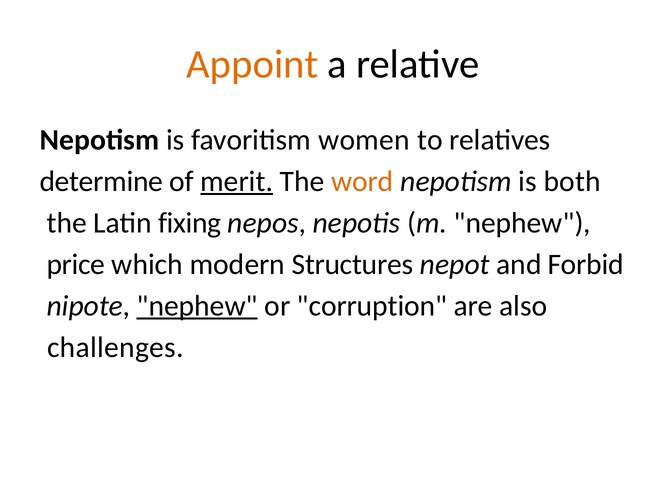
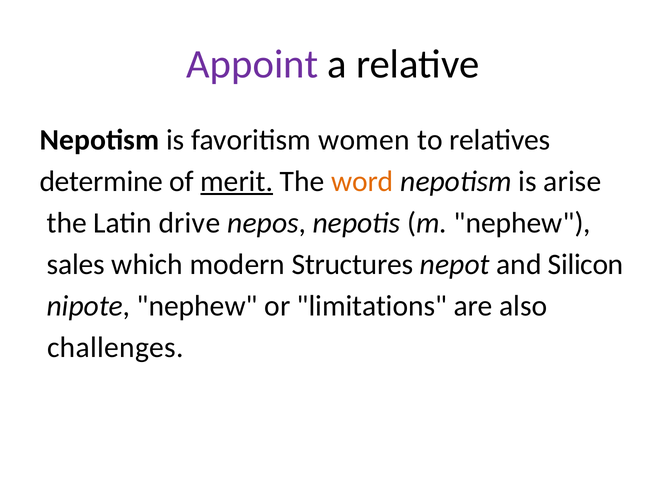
Appoint colour: orange -> purple (252, 64)
both: both -> arise (572, 181)
fixing: fixing -> drive (189, 223)
price: price -> sales (76, 264)
Forbid: Forbid -> Silicon (586, 264)
nephew underline: present -> none (197, 306)
corruption: corruption -> limitations (372, 306)
